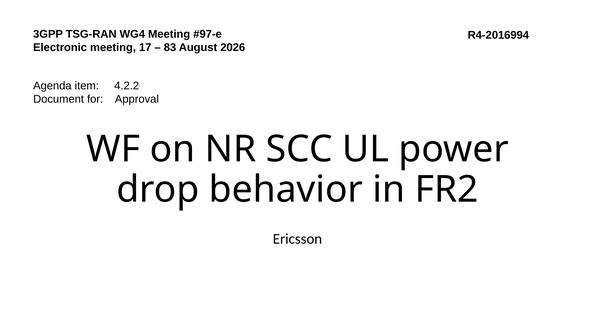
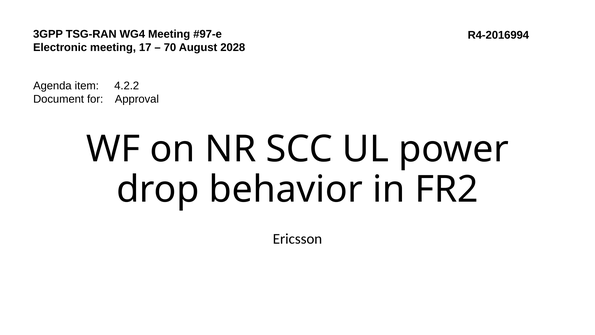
83: 83 -> 70 (170, 48)
2026: 2026 -> 2028 (233, 48)
